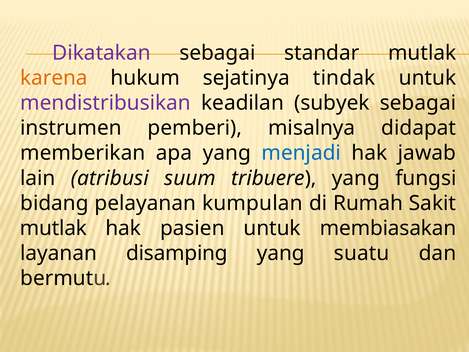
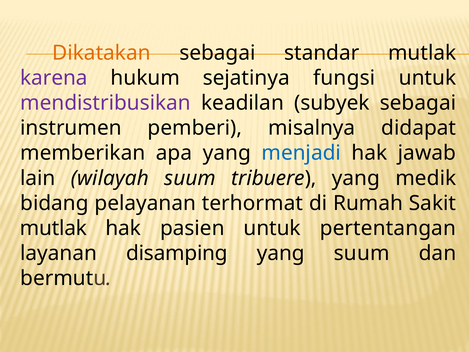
Dikatakan colour: purple -> orange (101, 53)
karena colour: orange -> purple (54, 78)
tindak: tindak -> fungsi (344, 78)
atribusi: atribusi -> wilayah (110, 178)
fungsi: fungsi -> medik (426, 178)
kumpulan: kumpulan -> terhormat (252, 203)
membiasakan: membiasakan -> pertentangan (388, 228)
yang suatu: suatu -> suum (362, 253)
